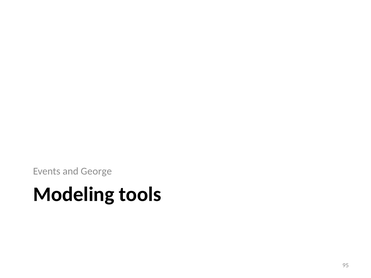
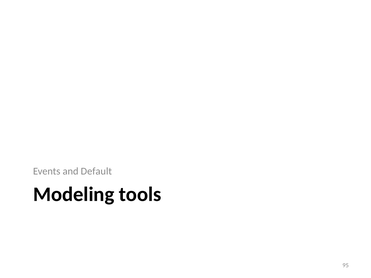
George: George -> Default (96, 171)
